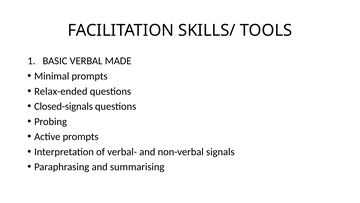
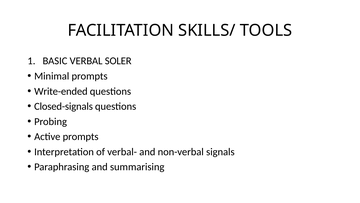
MADE: MADE -> SOLER (118, 61)
Relax-ended: Relax-ended -> Write-ended (61, 91)
